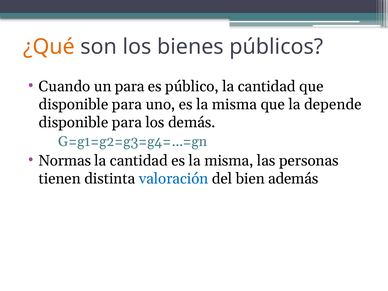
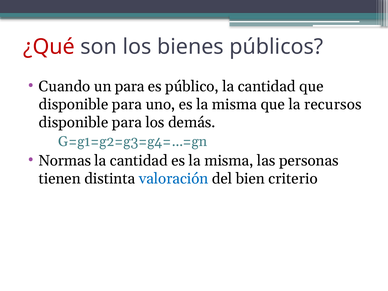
¿Qué colour: orange -> red (49, 47)
depende: depende -> recursos (333, 104)
además: además -> criterio (293, 179)
